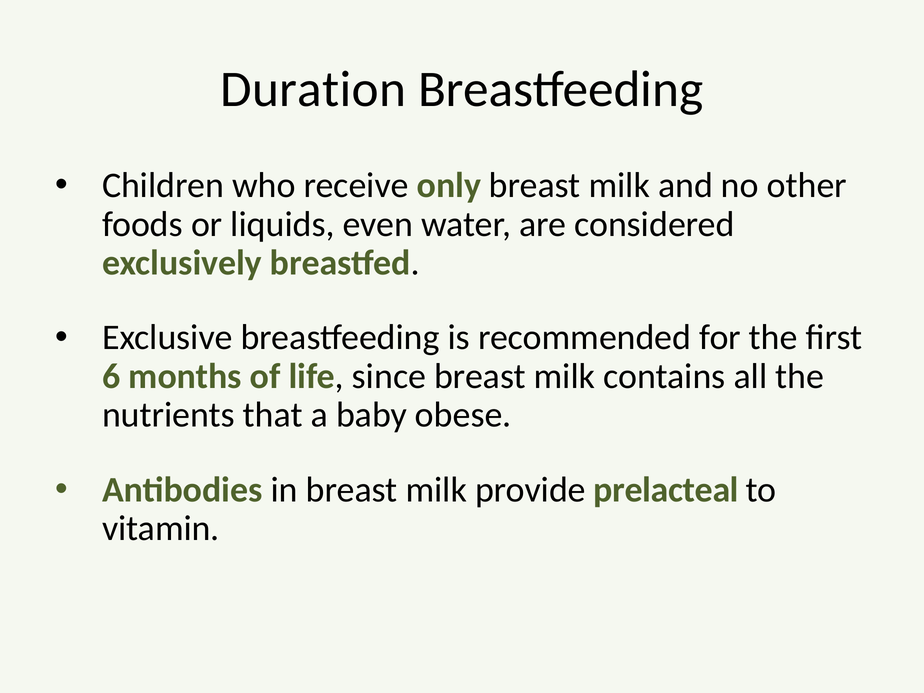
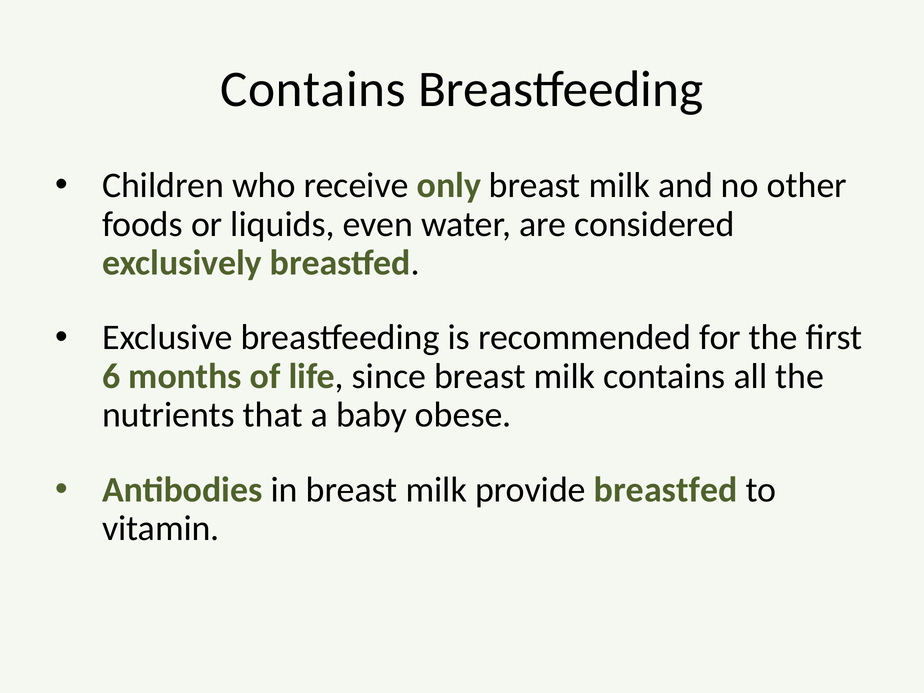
Duration: Duration -> Contains (313, 89)
provide prelacteal: prelacteal -> breastfed (666, 490)
